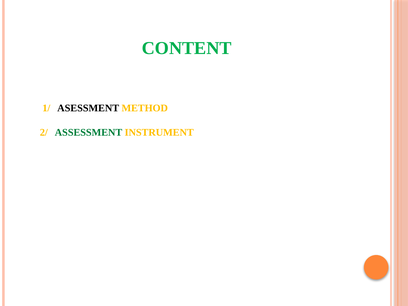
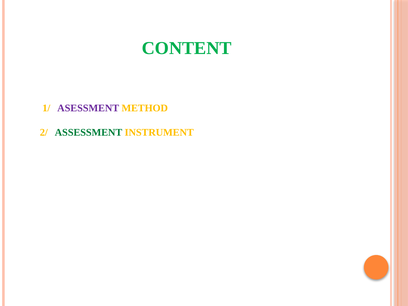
ASESSMENT colour: black -> purple (88, 108)
